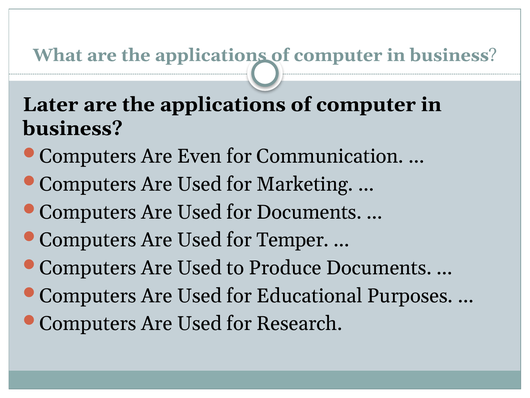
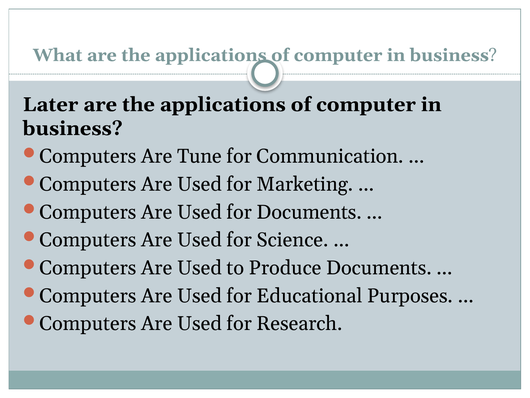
Even: Even -> Tune (200, 156)
Temper: Temper -> Science (293, 240)
